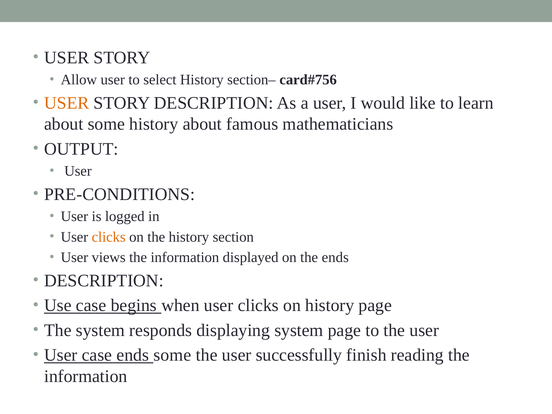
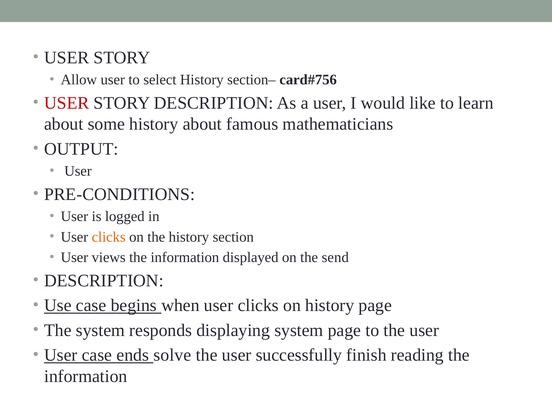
USER colour: orange -> red (67, 103)
the ends: ends -> send (335, 257)
ends some: some -> solve (172, 355)
